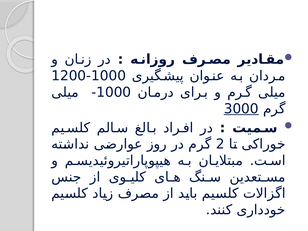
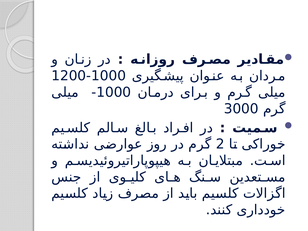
3000 underline: present -> none (241, 109)
